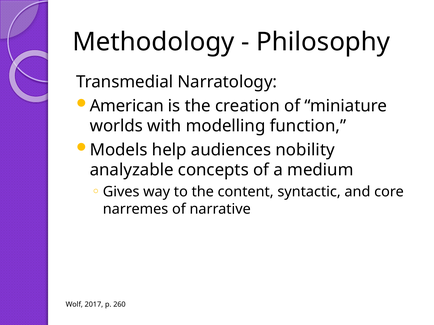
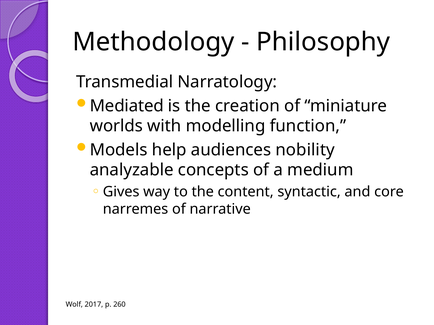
American: American -> Mediated (127, 106)
